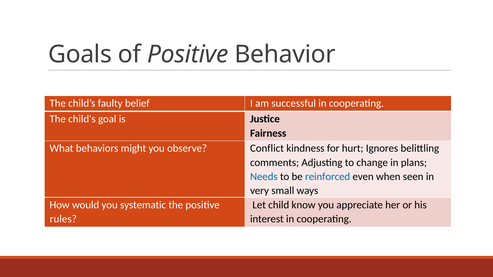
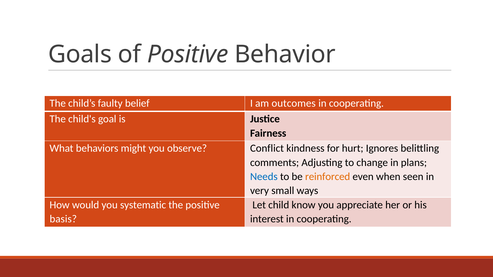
successful: successful -> outcomes (294, 103)
reinforced colour: blue -> orange (328, 177)
rules: rules -> basis (63, 219)
